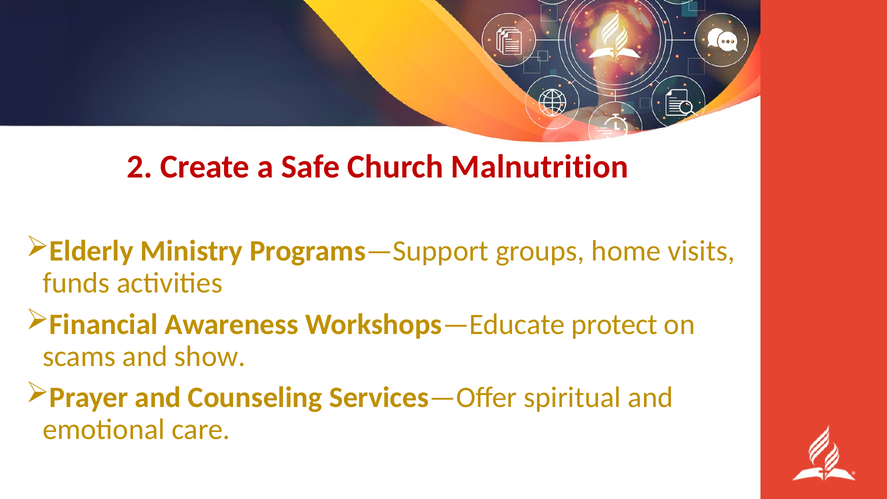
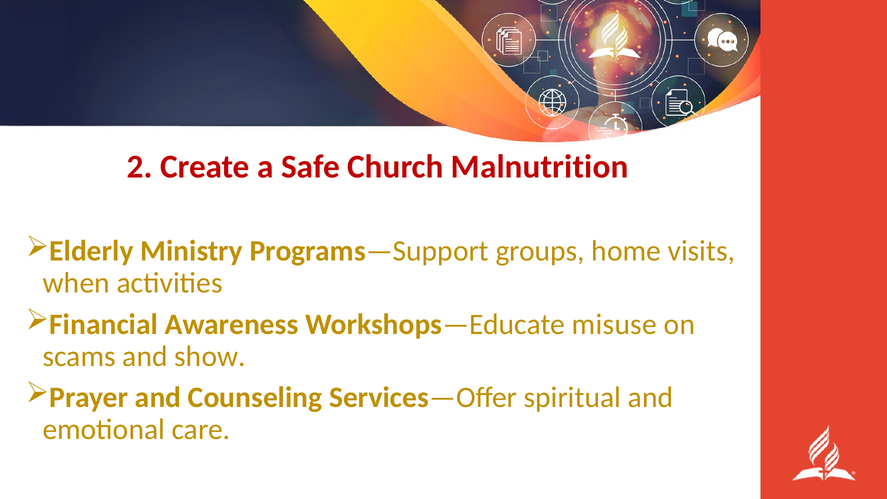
funds: funds -> when (76, 283)
protect: protect -> misuse (614, 324)
